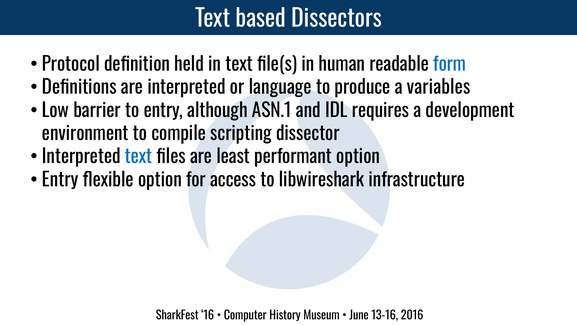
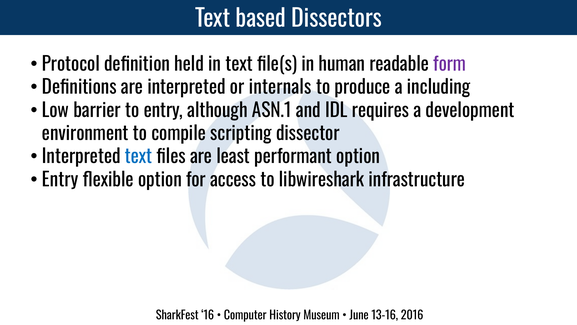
form colour: blue -> purple (450, 64)
language: language -> internals (280, 87)
variables: variables -> including (439, 87)
